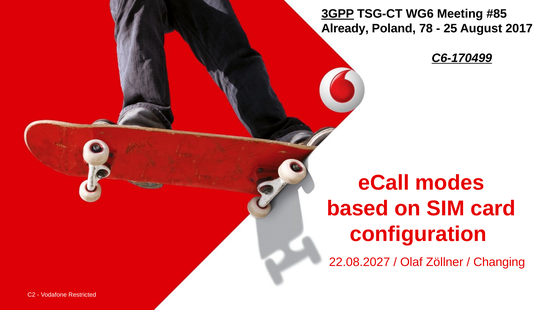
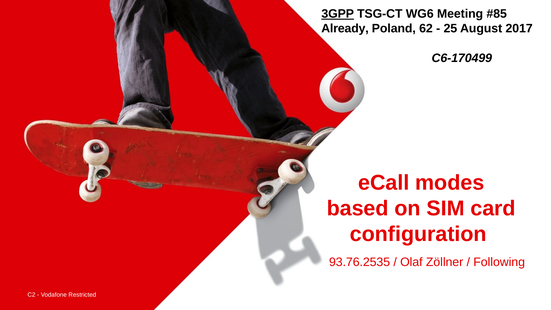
78: 78 -> 62 (426, 29)
C6-170499 underline: present -> none (462, 58)
22.08.2027: 22.08.2027 -> 93.76.2535 (360, 262)
Changing: Changing -> Following (499, 262)
